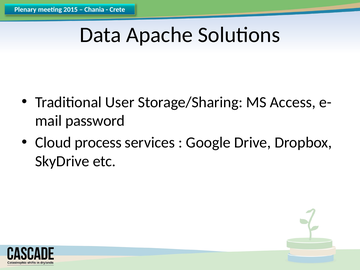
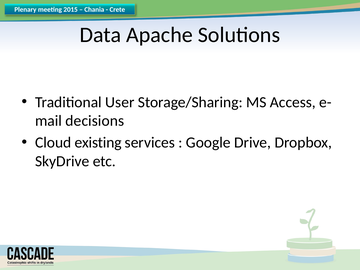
password: password -> decisions (95, 121)
process: process -> existing (98, 143)
